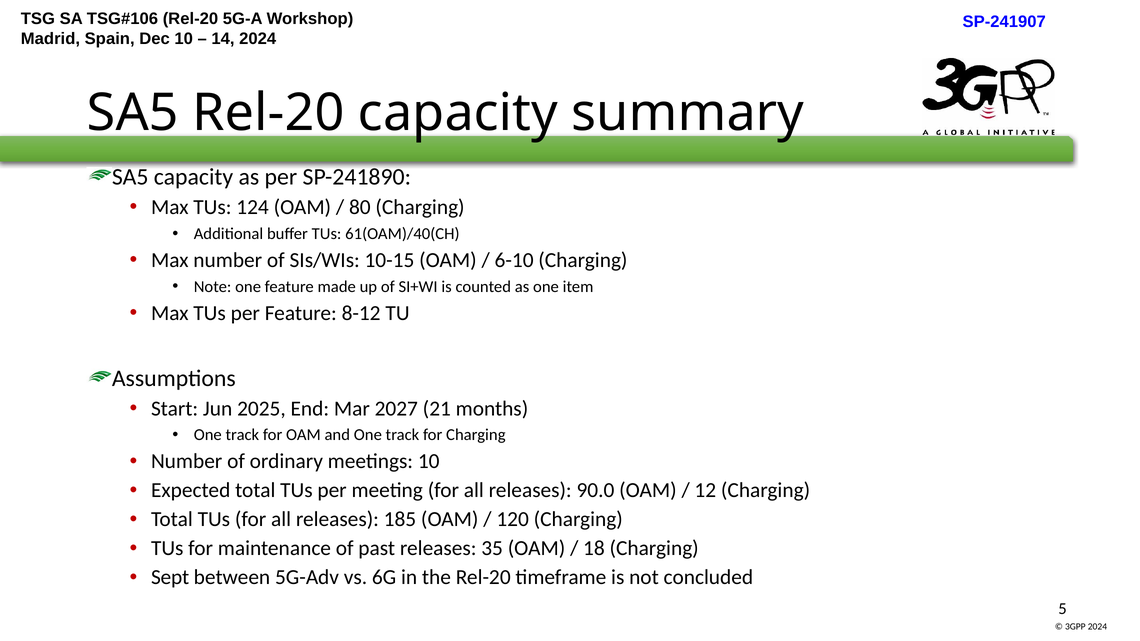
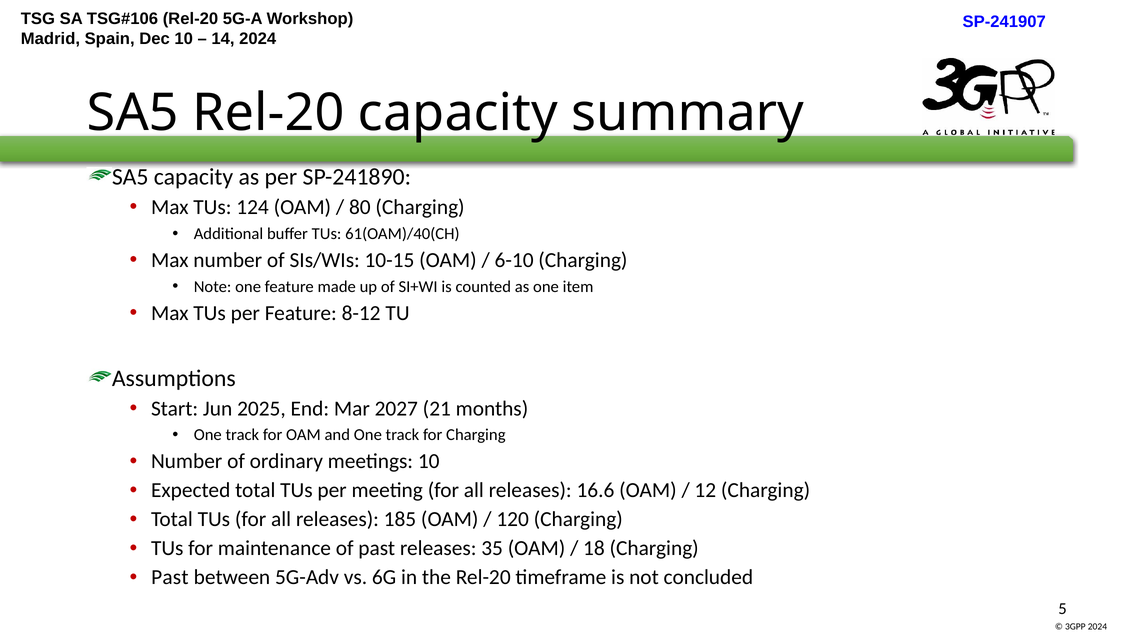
90.0: 90.0 -> 16.6 (595, 491)
Sept: Sept -> Past (170, 578)
